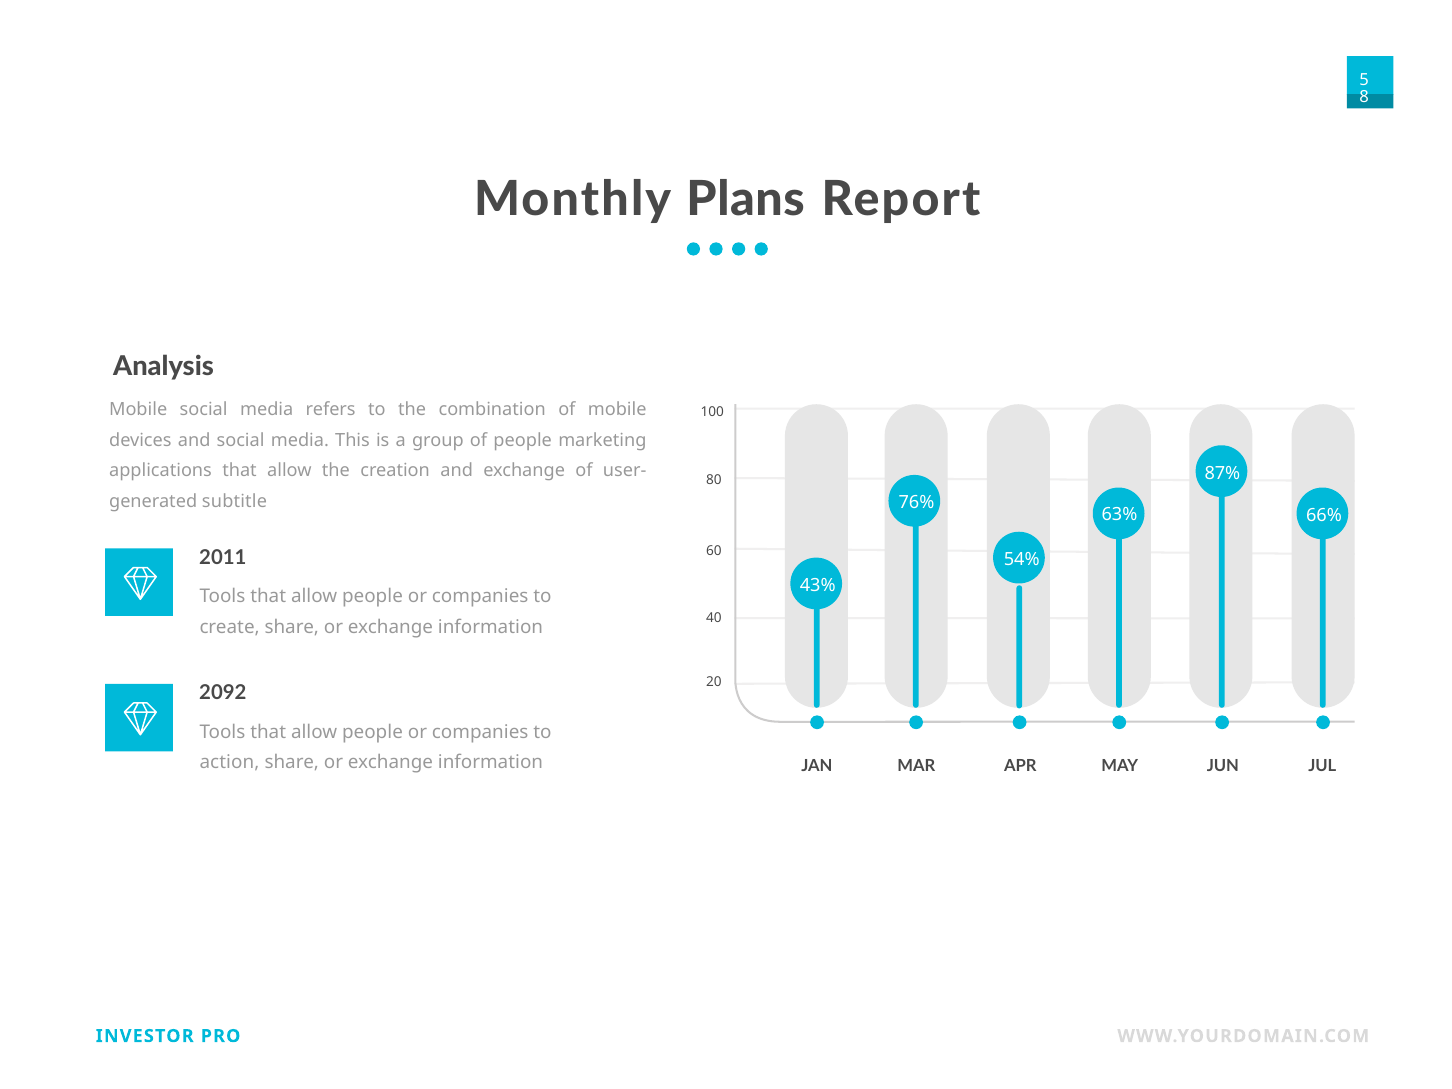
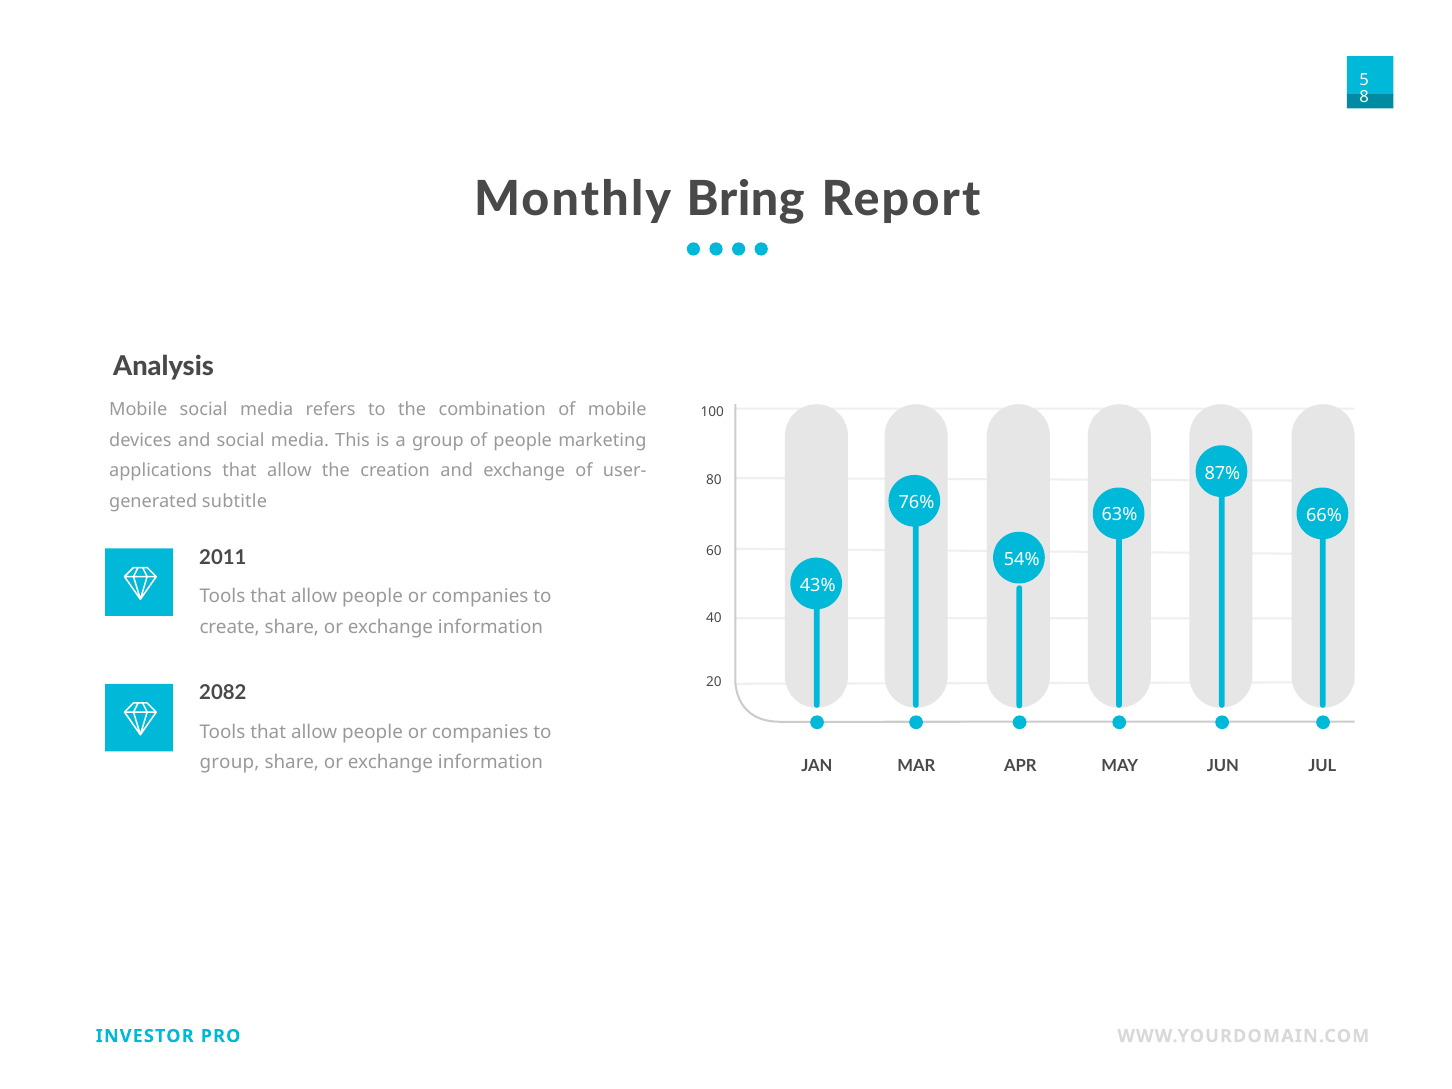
Plans: Plans -> Bring (746, 199)
2092: 2092 -> 2082 (223, 693)
action: action -> group (229, 762)
